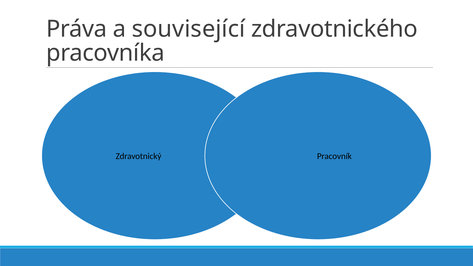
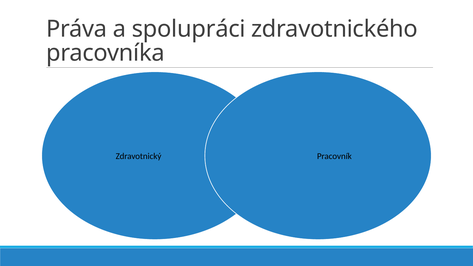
související: související -> spolupráci (189, 29)
